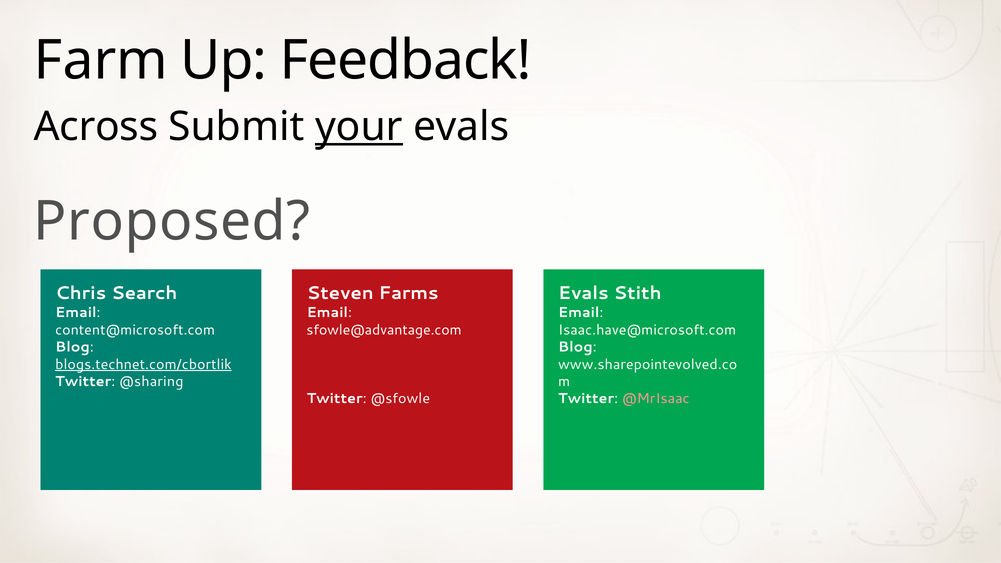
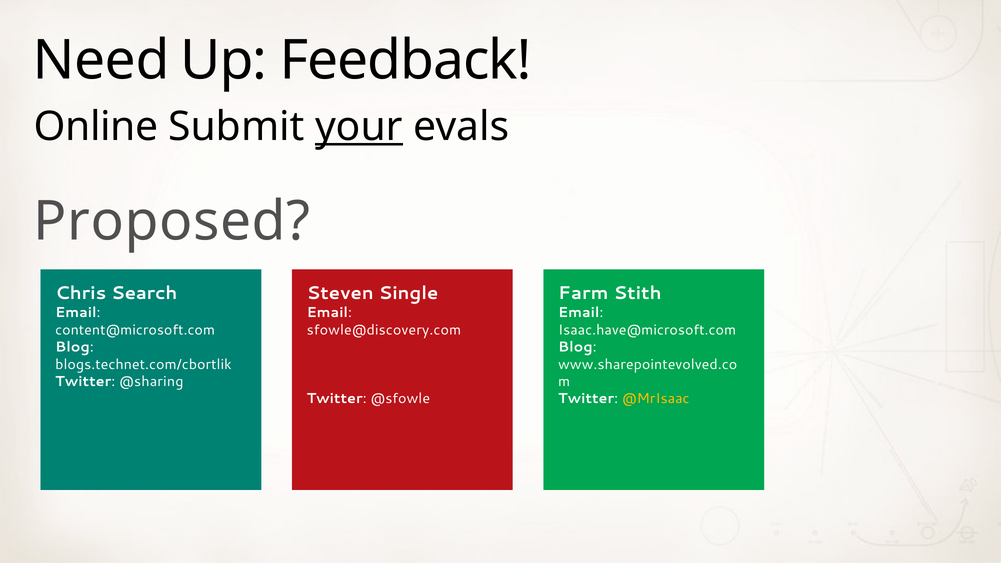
Farm: Farm -> Need (101, 61)
Across: Across -> Online (96, 127)
Farms: Farms -> Single (409, 293)
Evals: Evals -> Farm (583, 293)
sfowle@advantage.com: sfowle@advantage.com -> sfowle@discovery.com (384, 330)
blogs.technet.com/cbortlik underline: present -> none (143, 364)
@MrIsaac colour: pink -> yellow (656, 399)
